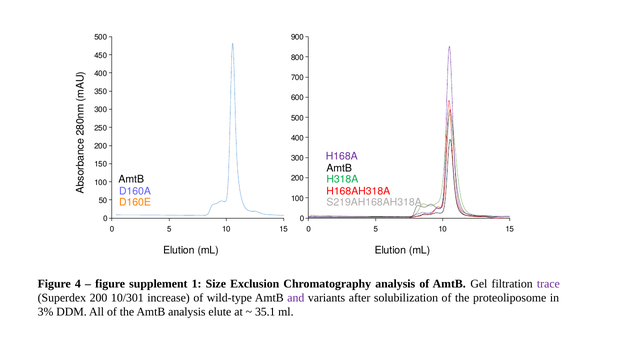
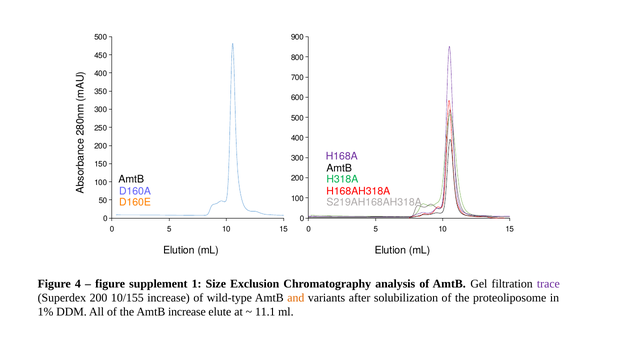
10/301: 10/301 -> 10/155 (127, 298)
and colour: purple -> orange (296, 298)
3%: 3% -> 1% (46, 312)
AmtB analysis: analysis -> increase (187, 312)
35.1: 35.1 -> 11.1 (265, 312)
